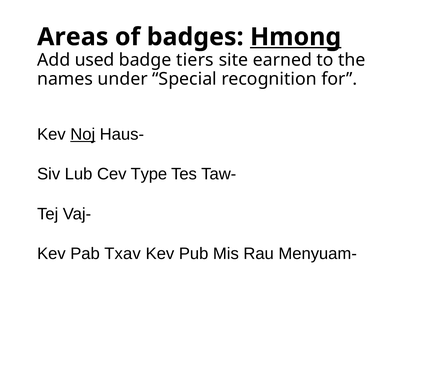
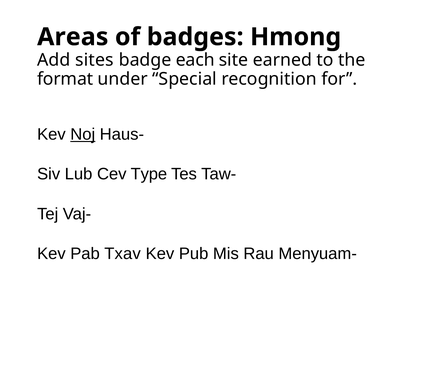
Hmong underline: present -> none (296, 37)
used: used -> sites (94, 60)
tiers: tiers -> each (195, 60)
names: names -> format (65, 79)
